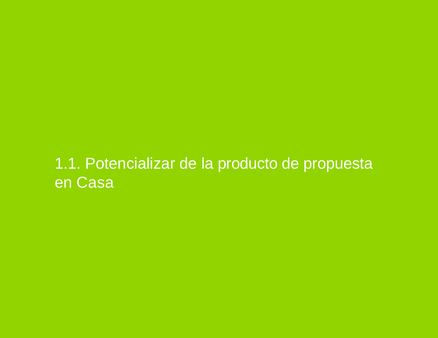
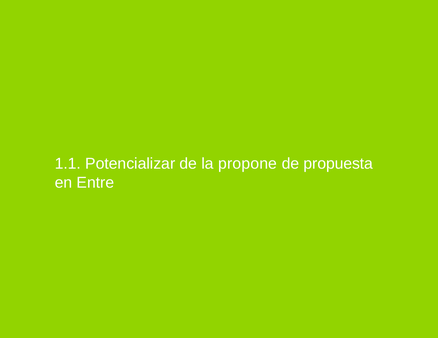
producto: producto -> propone (248, 164)
Casa: Casa -> Entre (95, 183)
